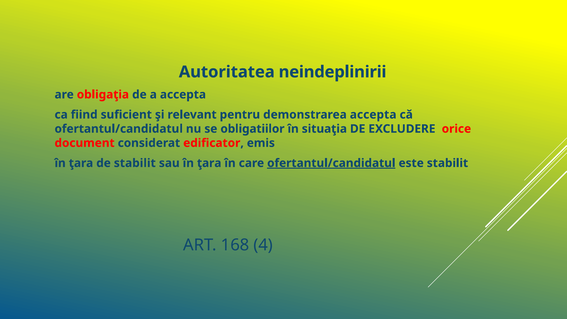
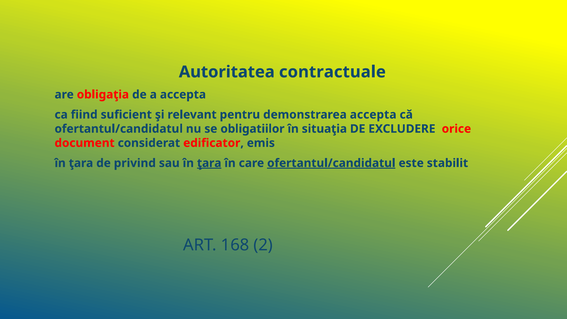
neindeplinirii: neindeplinirii -> contractuale (332, 72)
de stabilit: stabilit -> privind (135, 163)
ţara underline: none -> present (209, 163)
4: 4 -> 2 (263, 245)
